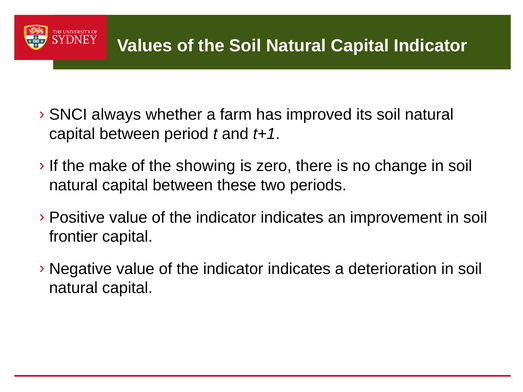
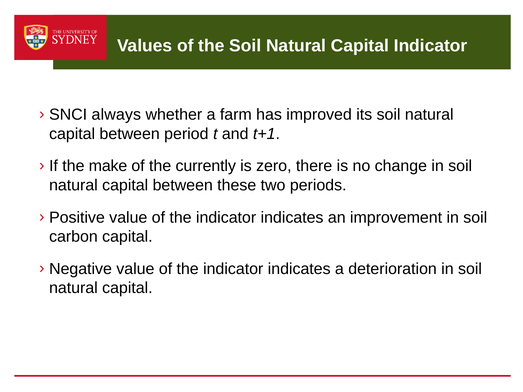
showing: showing -> currently (206, 166)
frontier: frontier -> carbon (73, 237)
